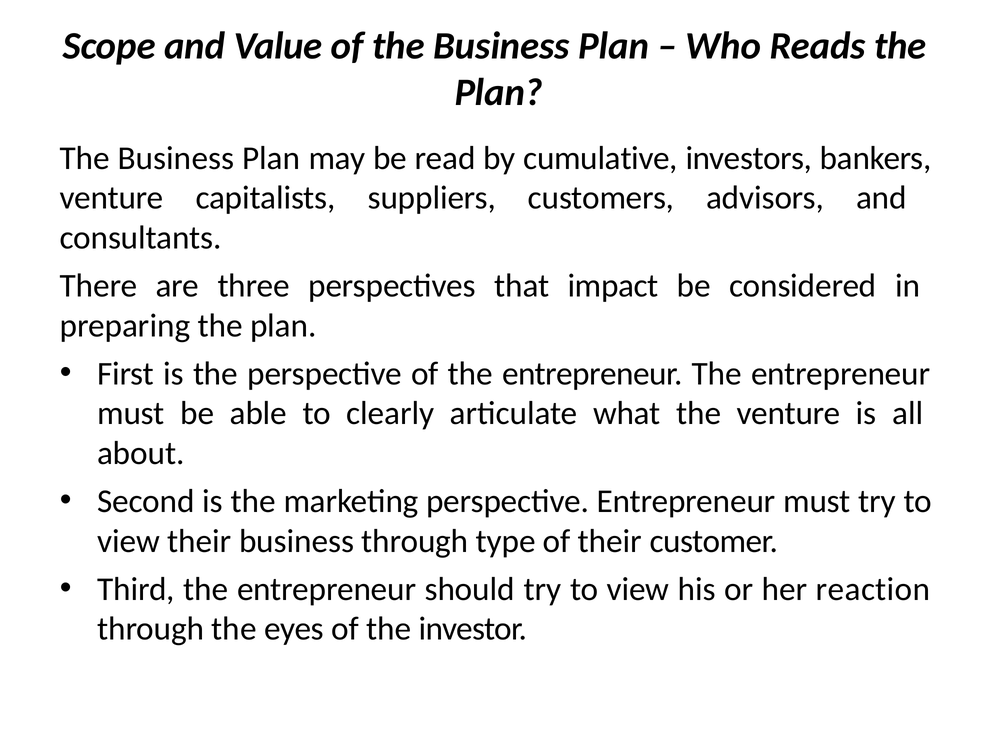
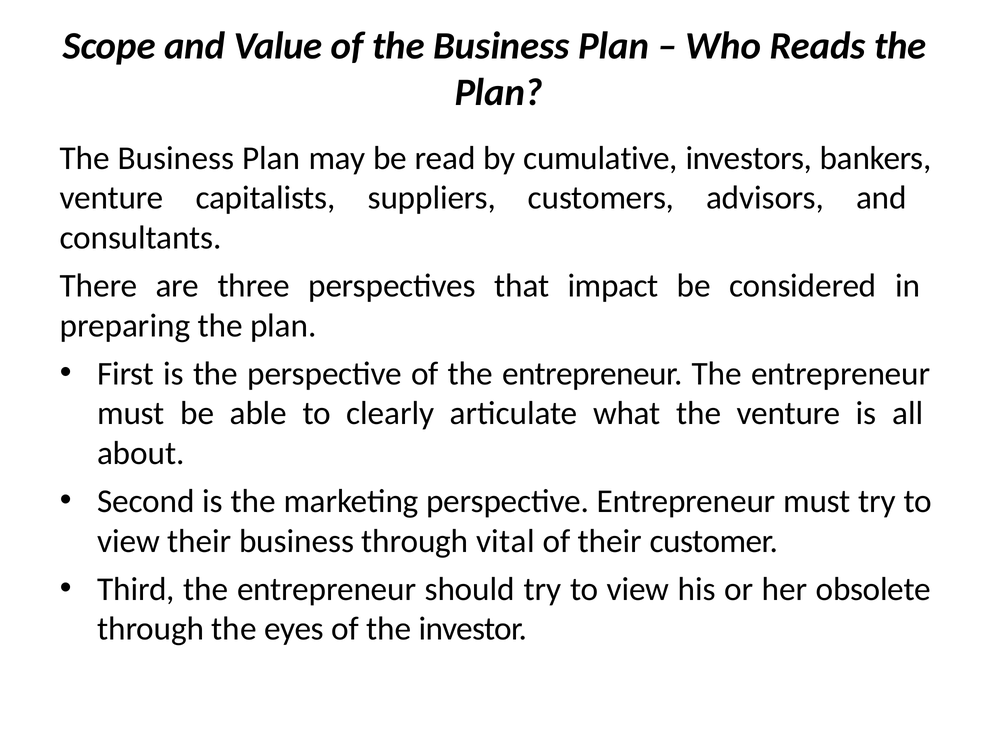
type: type -> vital (505, 541)
reaction: reaction -> obsolete (873, 589)
